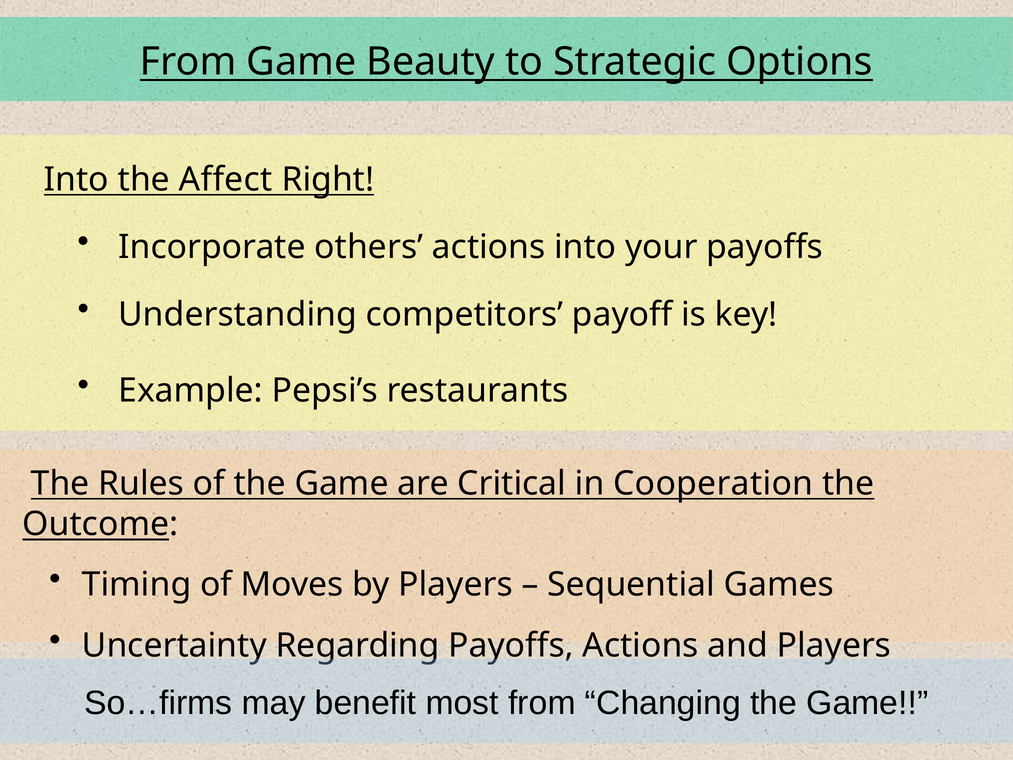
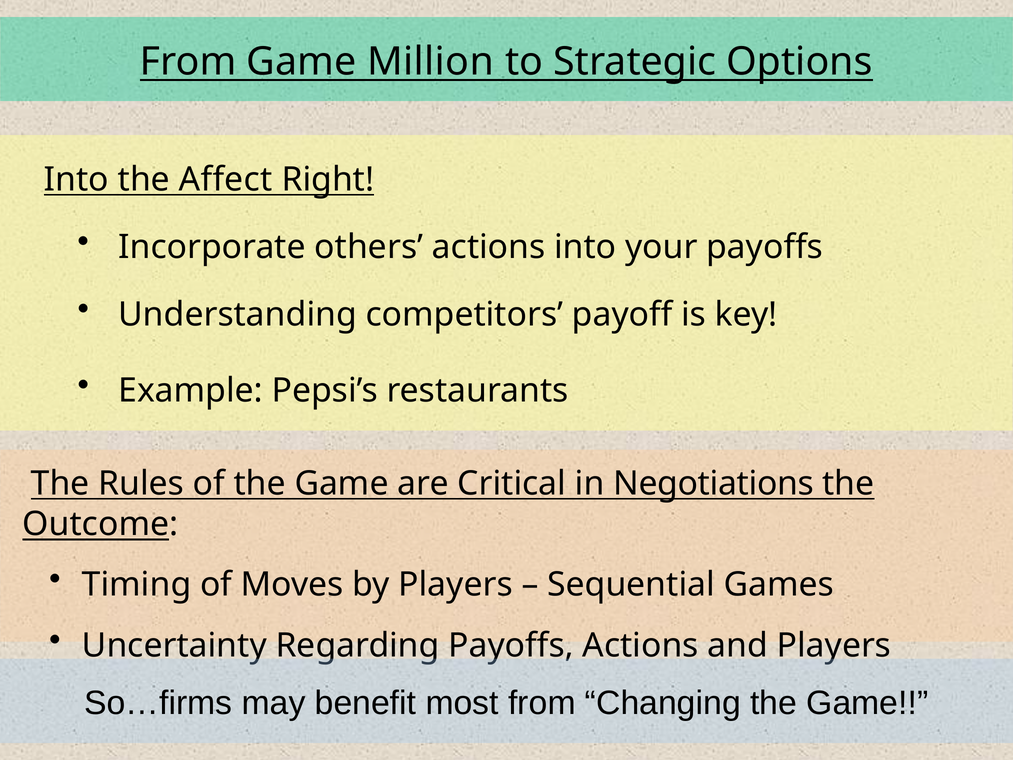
Beauty: Beauty -> Million (431, 62)
Cooperation: Cooperation -> Negotiations (714, 483)
